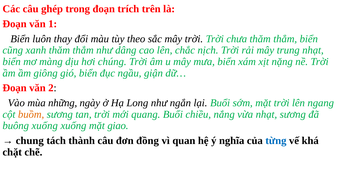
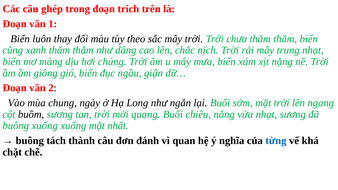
những: những -> chung (63, 103)
buồm colour: orange -> black (31, 114)
giao: giao -> nhất (118, 126)
chung: chung -> buông (30, 141)
đồng: đồng -> đánh (148, 141)
